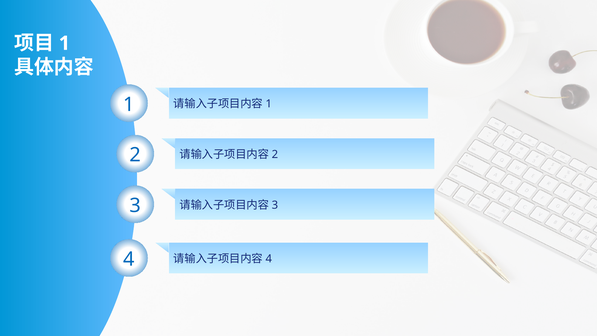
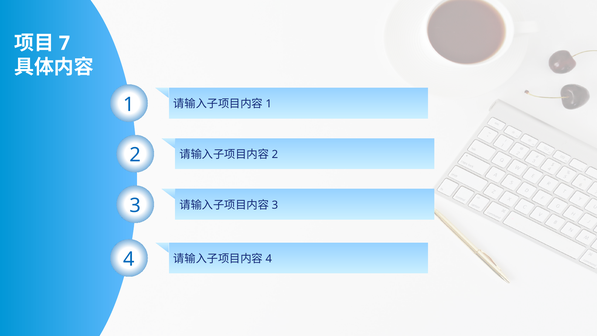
1: 1 -> 7 (64, 43)
